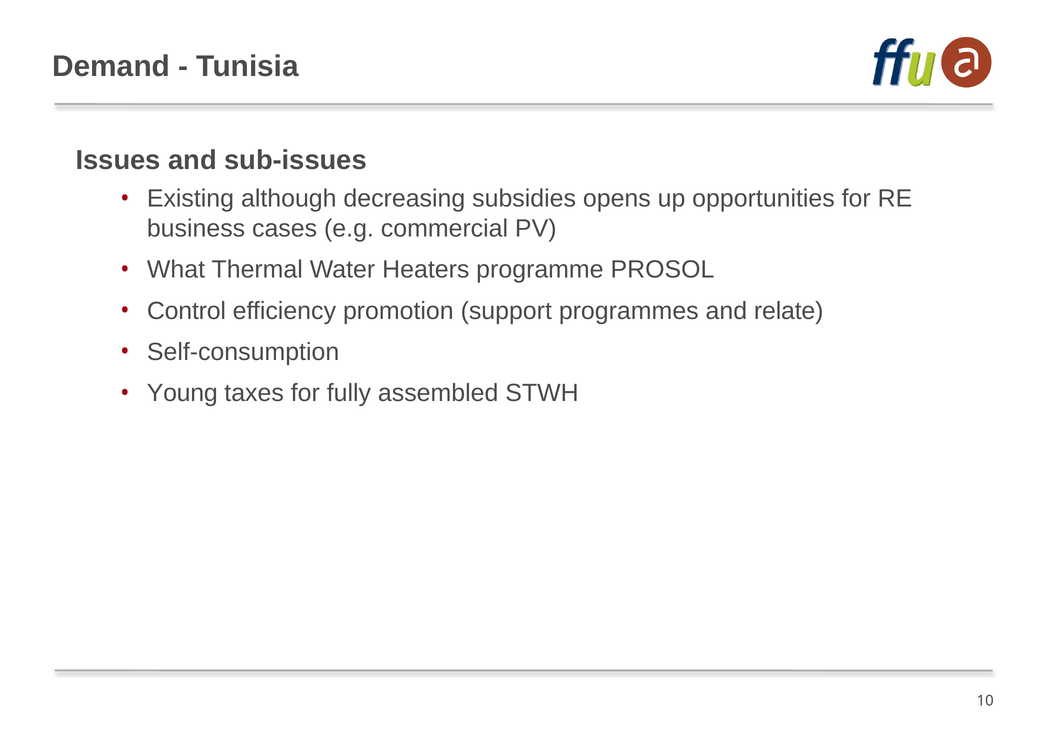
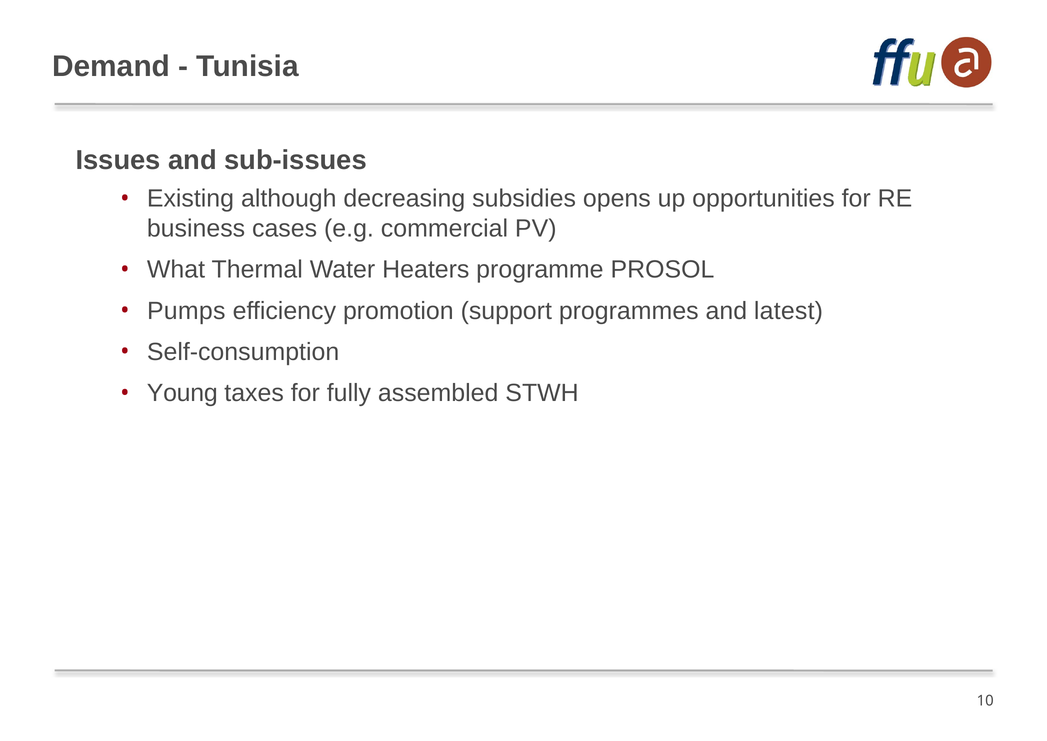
Control: Control -> Pumps (186, 311)
relate: relate -> latest (789, 311)
